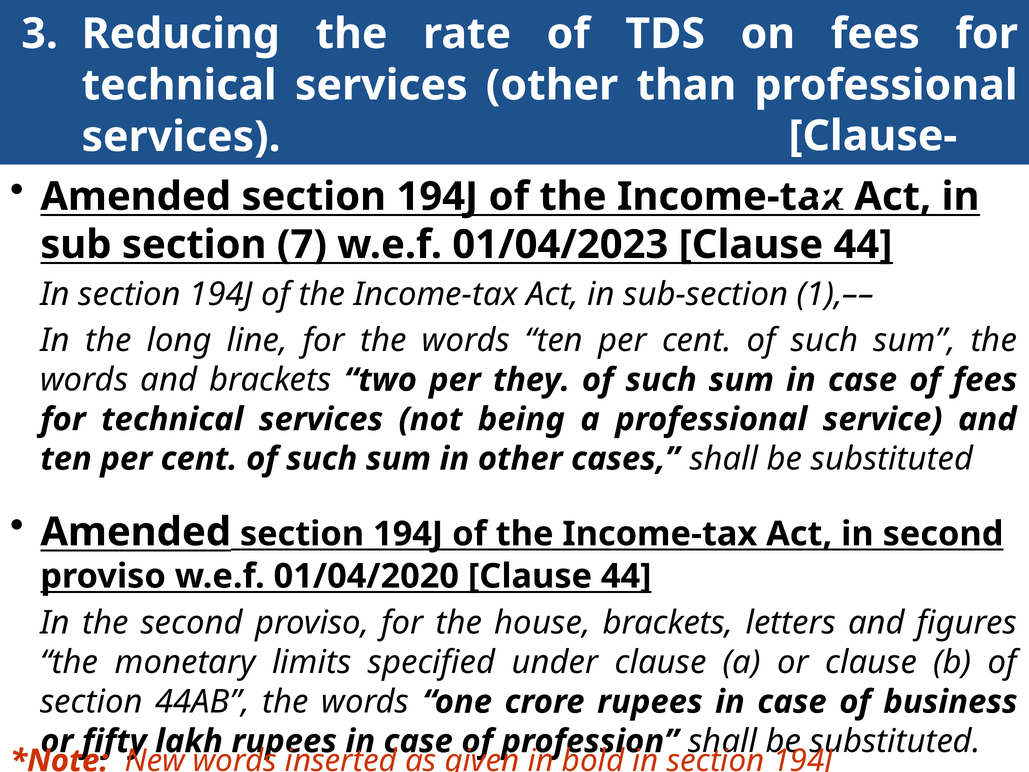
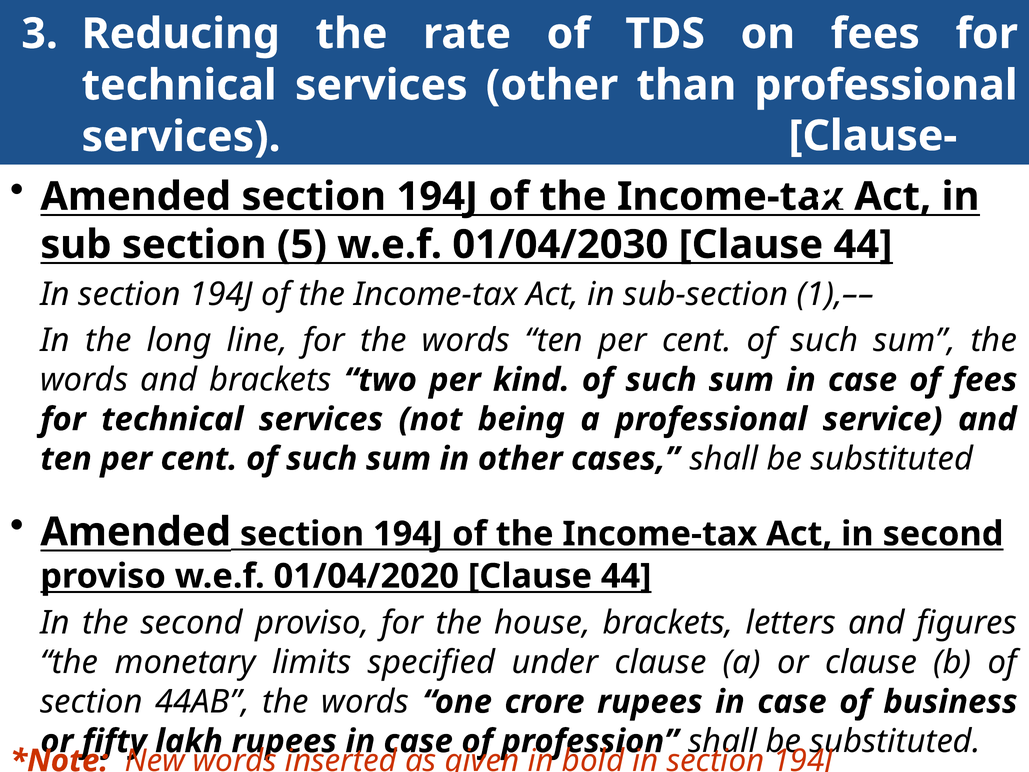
7: 7 -> 5 (302, 245)
01/04/2023: 01/04/2023 -> 01/04/2030 (560, 245)
they: they -> kind (531, 380)
